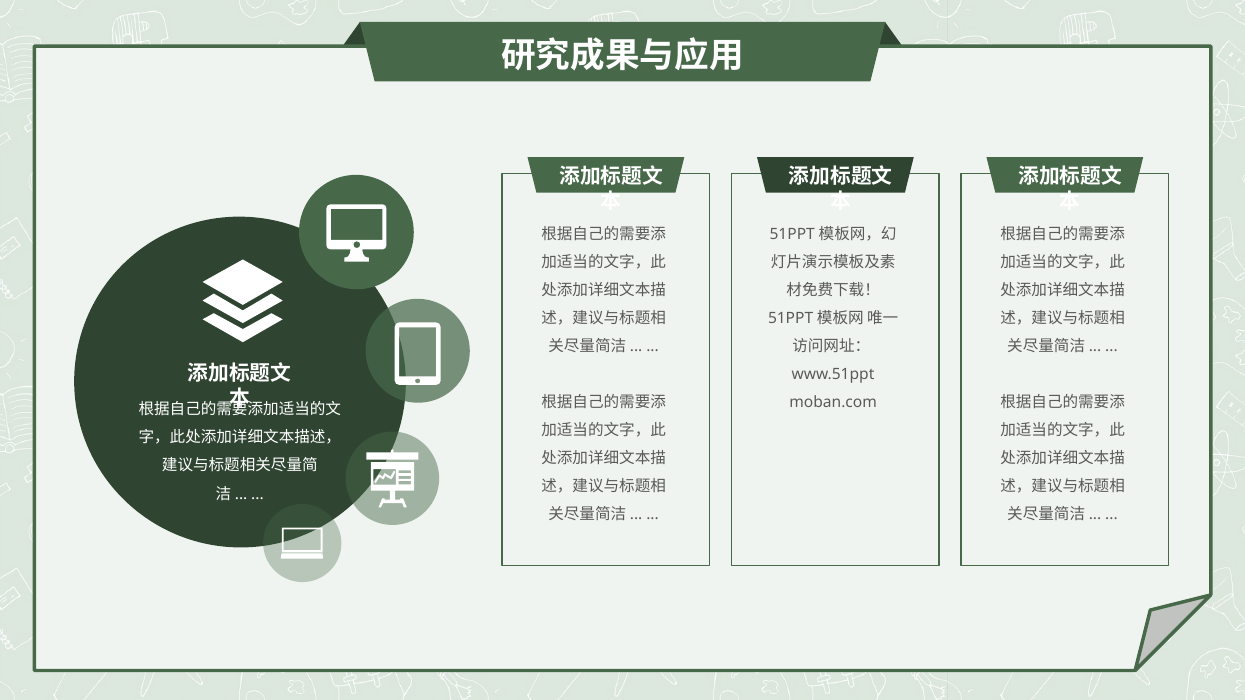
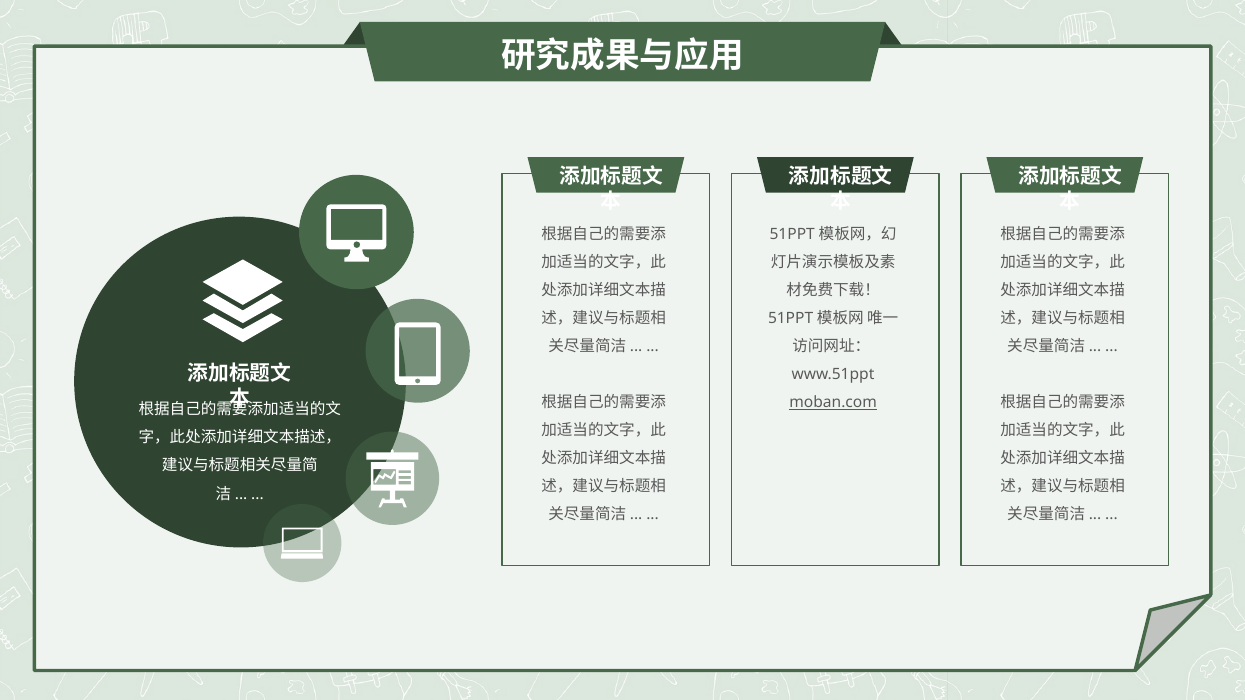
moban.com underline: none -> present (833, 403)
